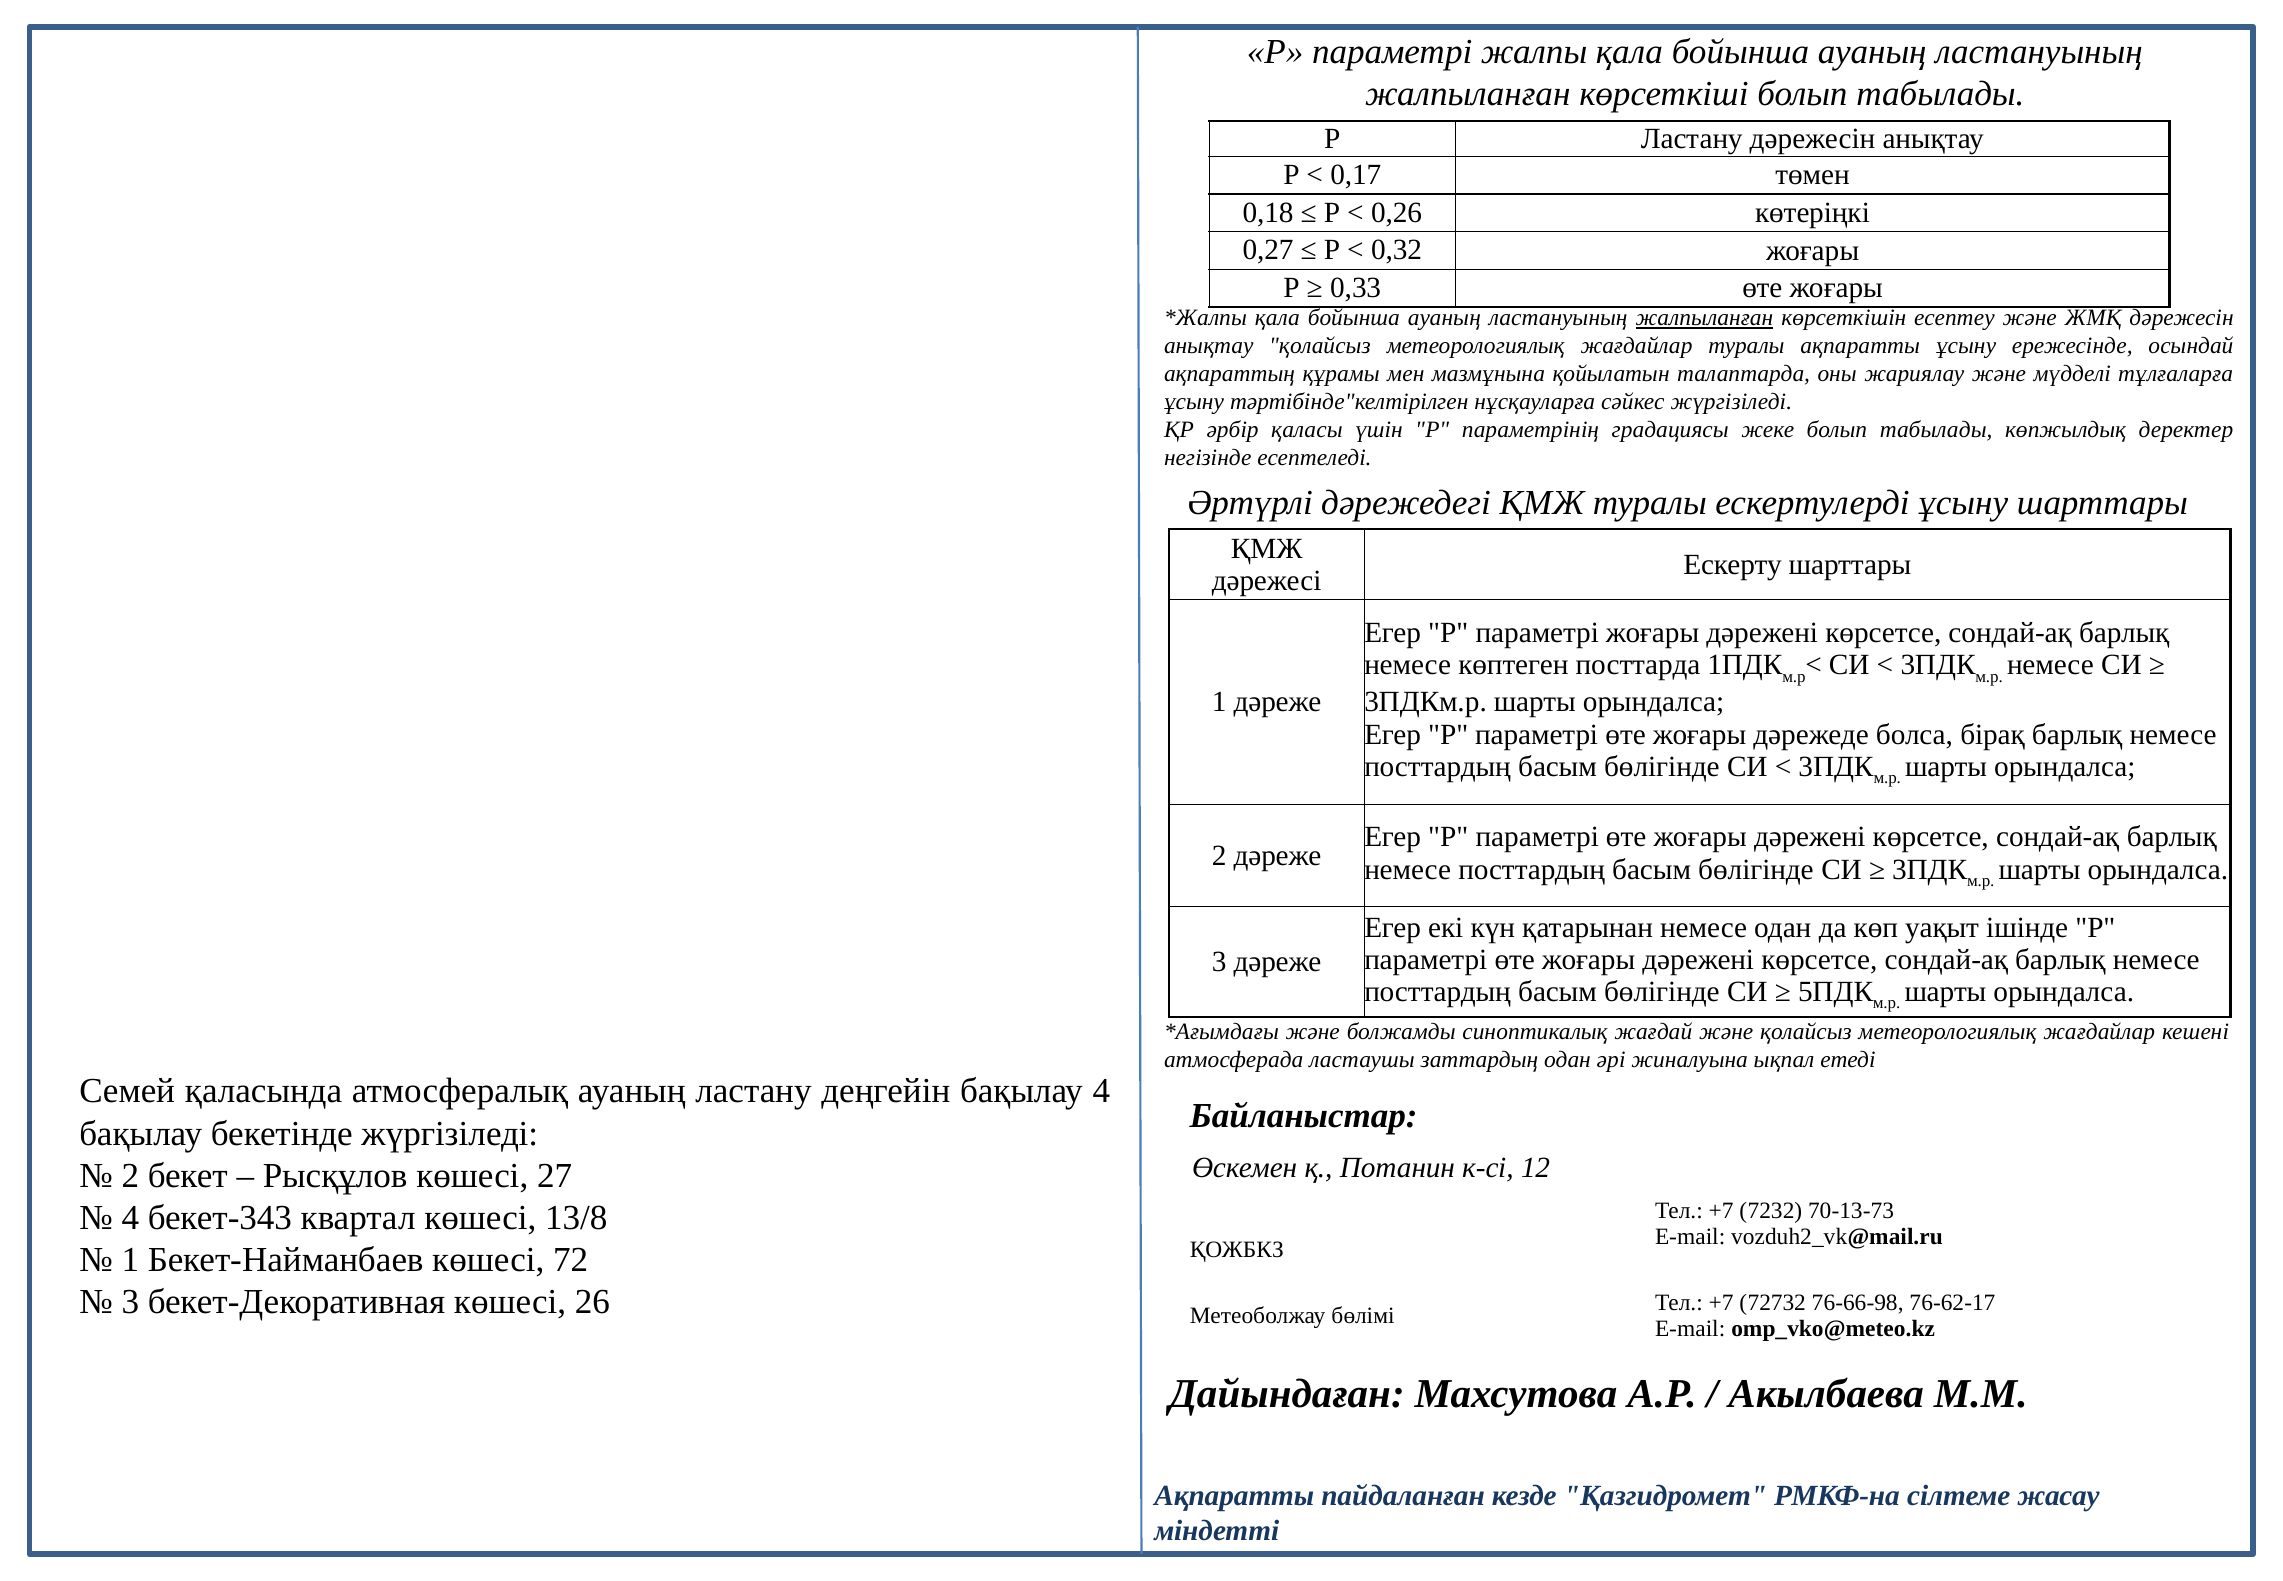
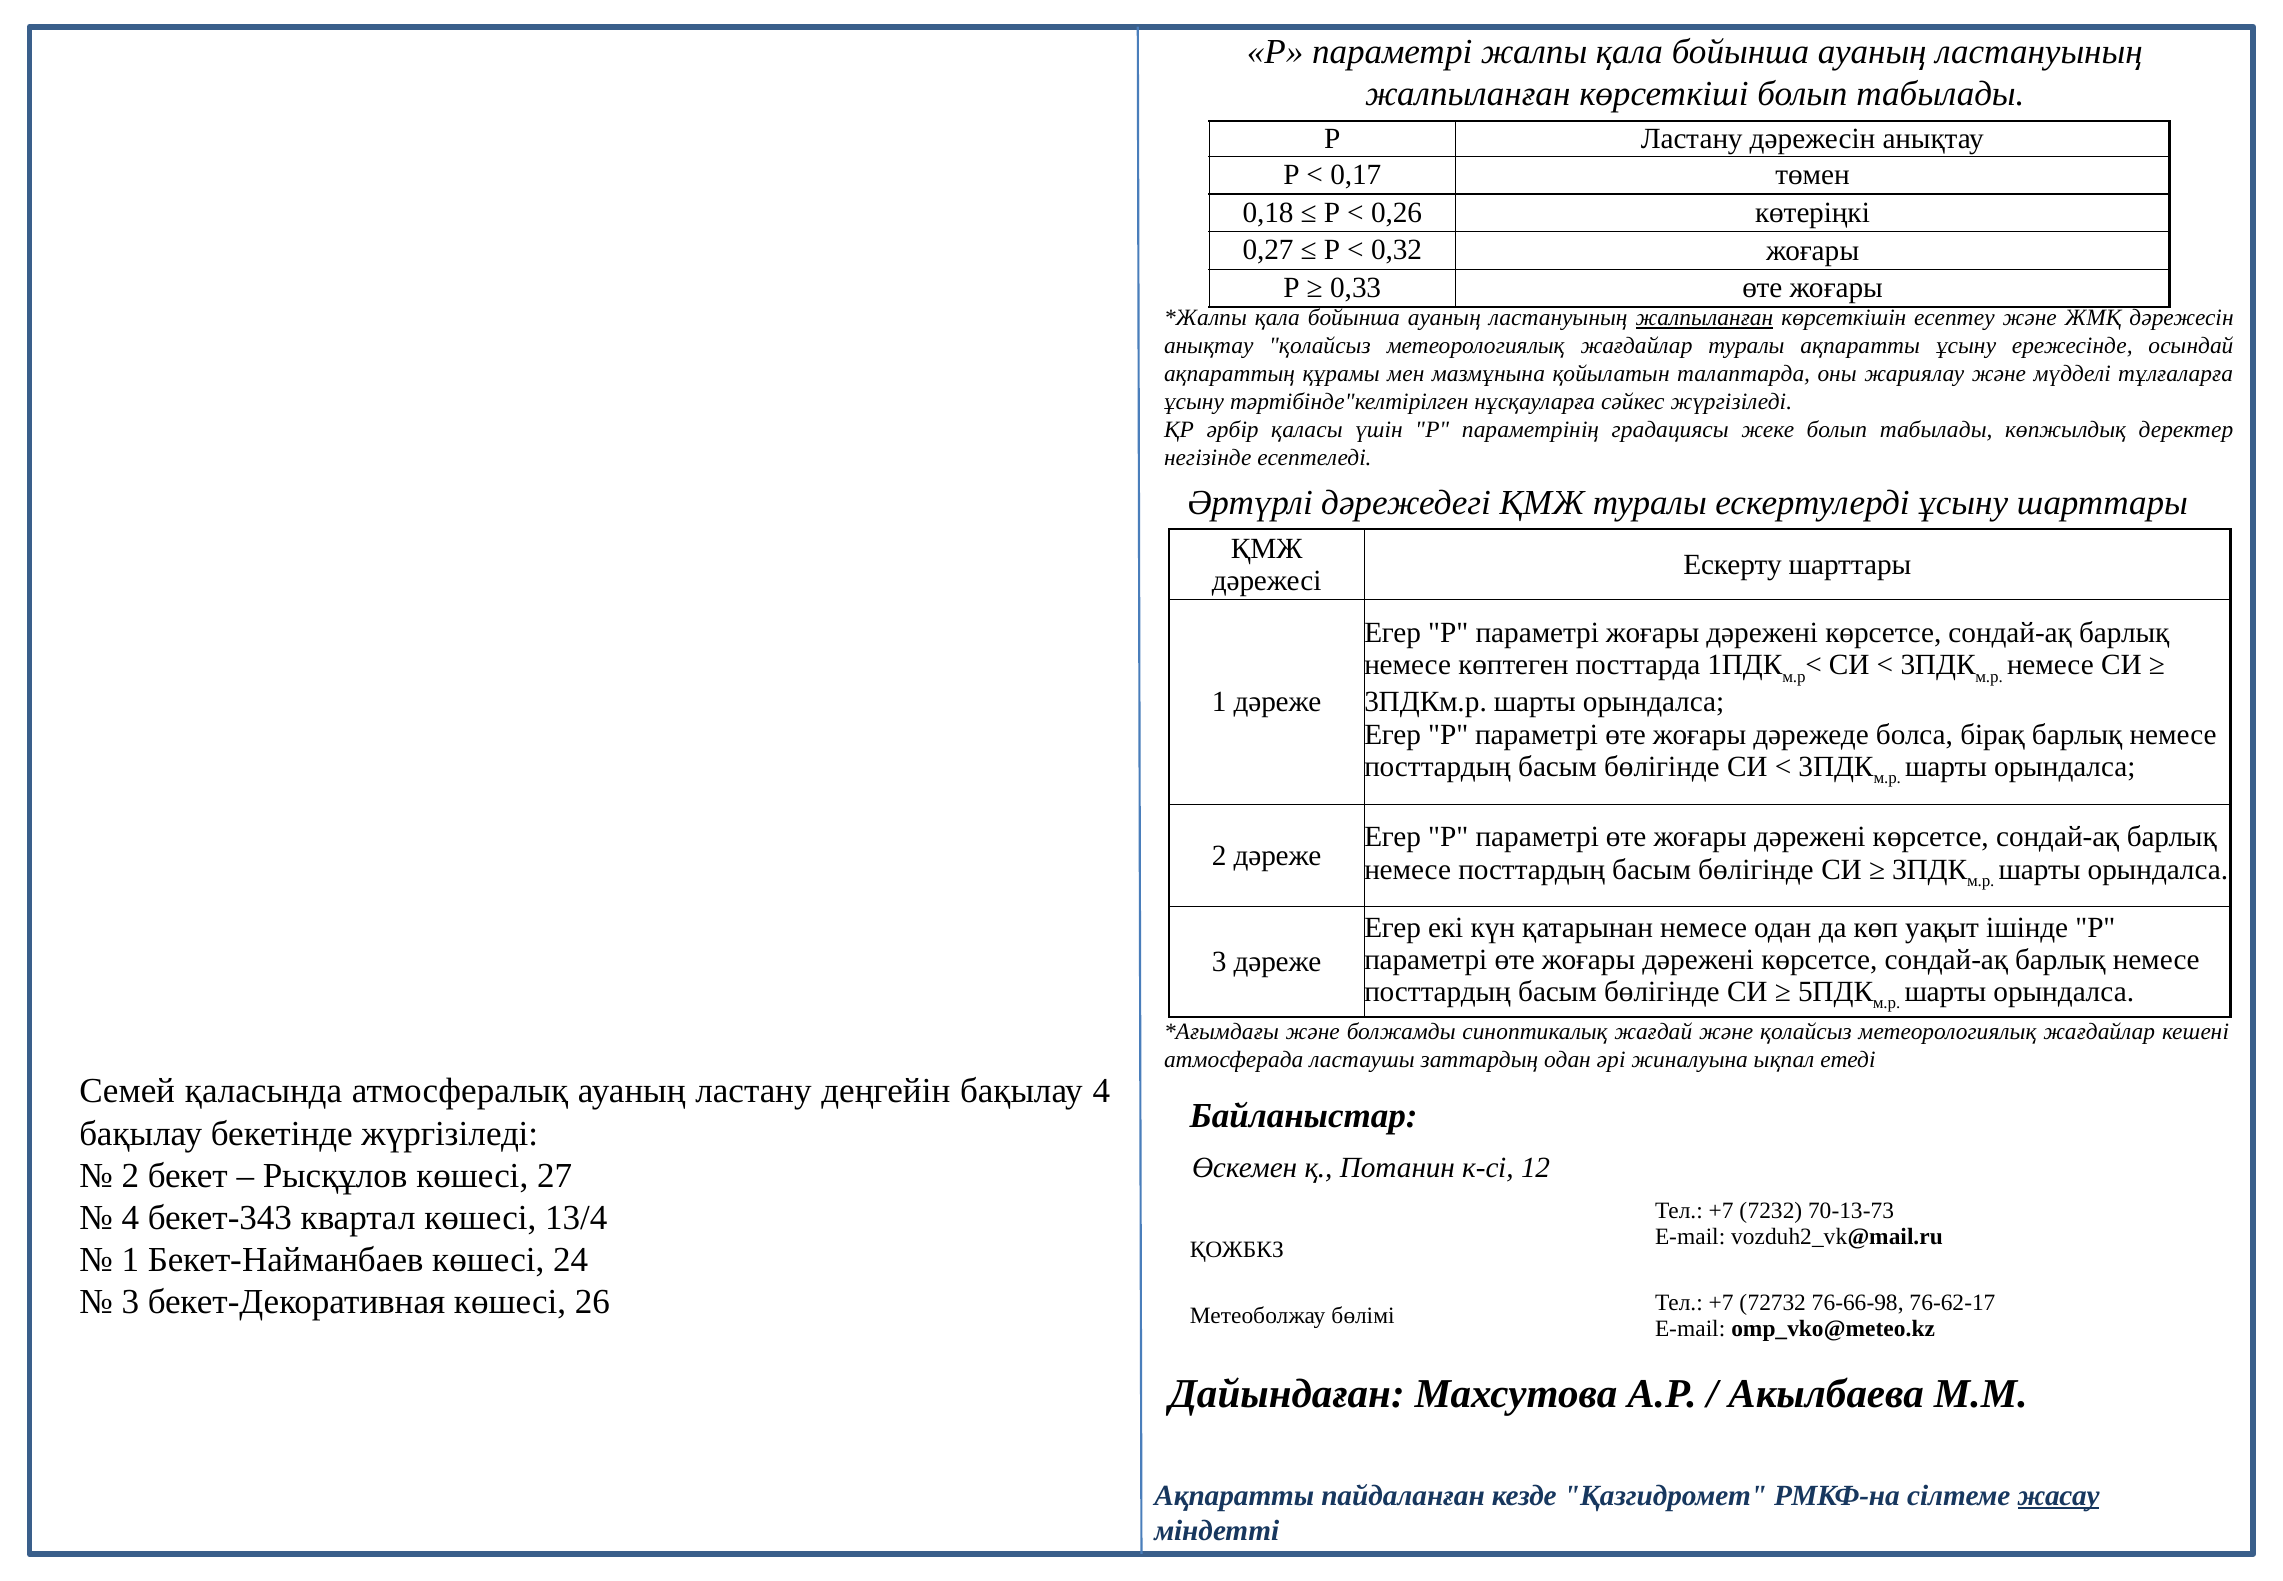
13/8: 13/8 -> 13/4 (576, 1217)
72: 72 -> 24 (571, 1260)
жасау underline: none -> present (2059, 1495)
